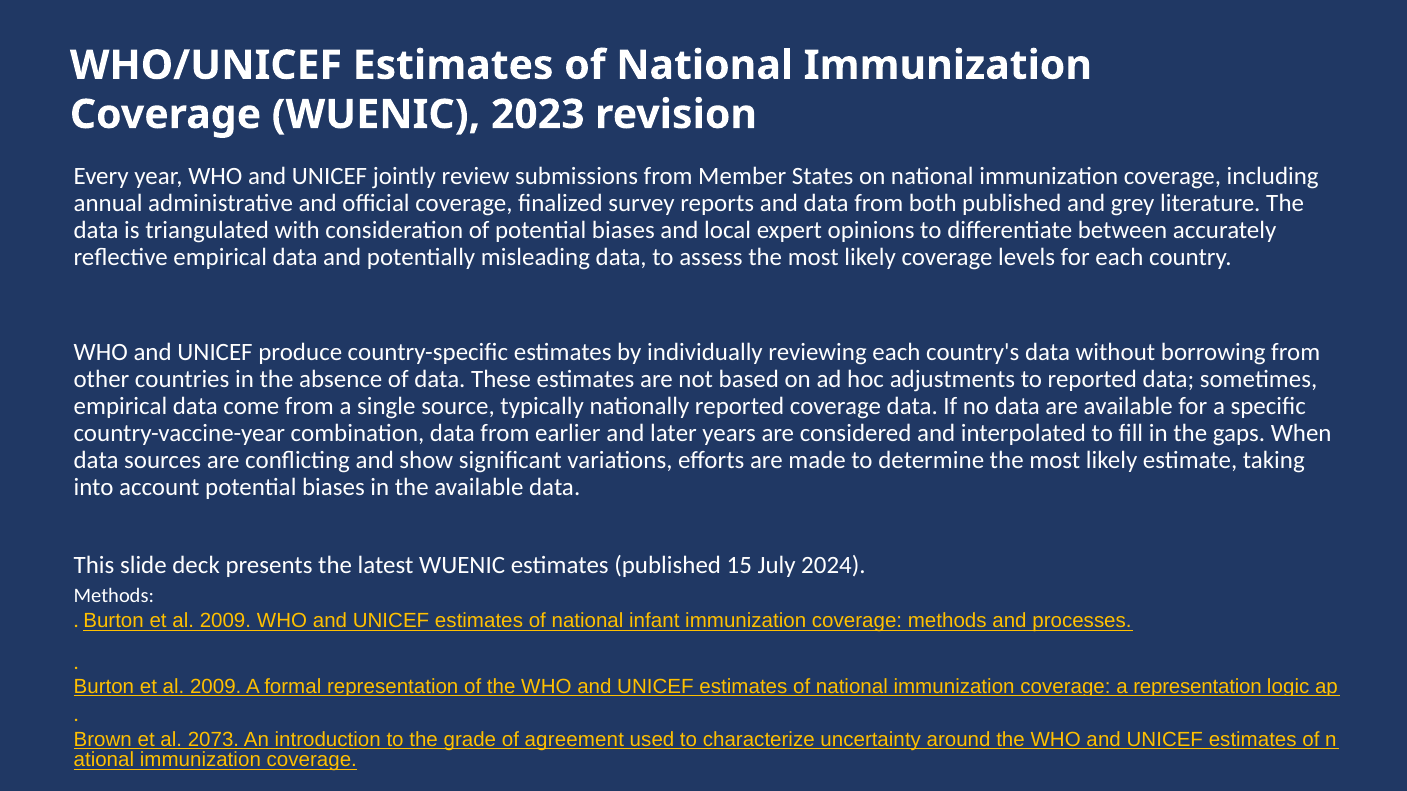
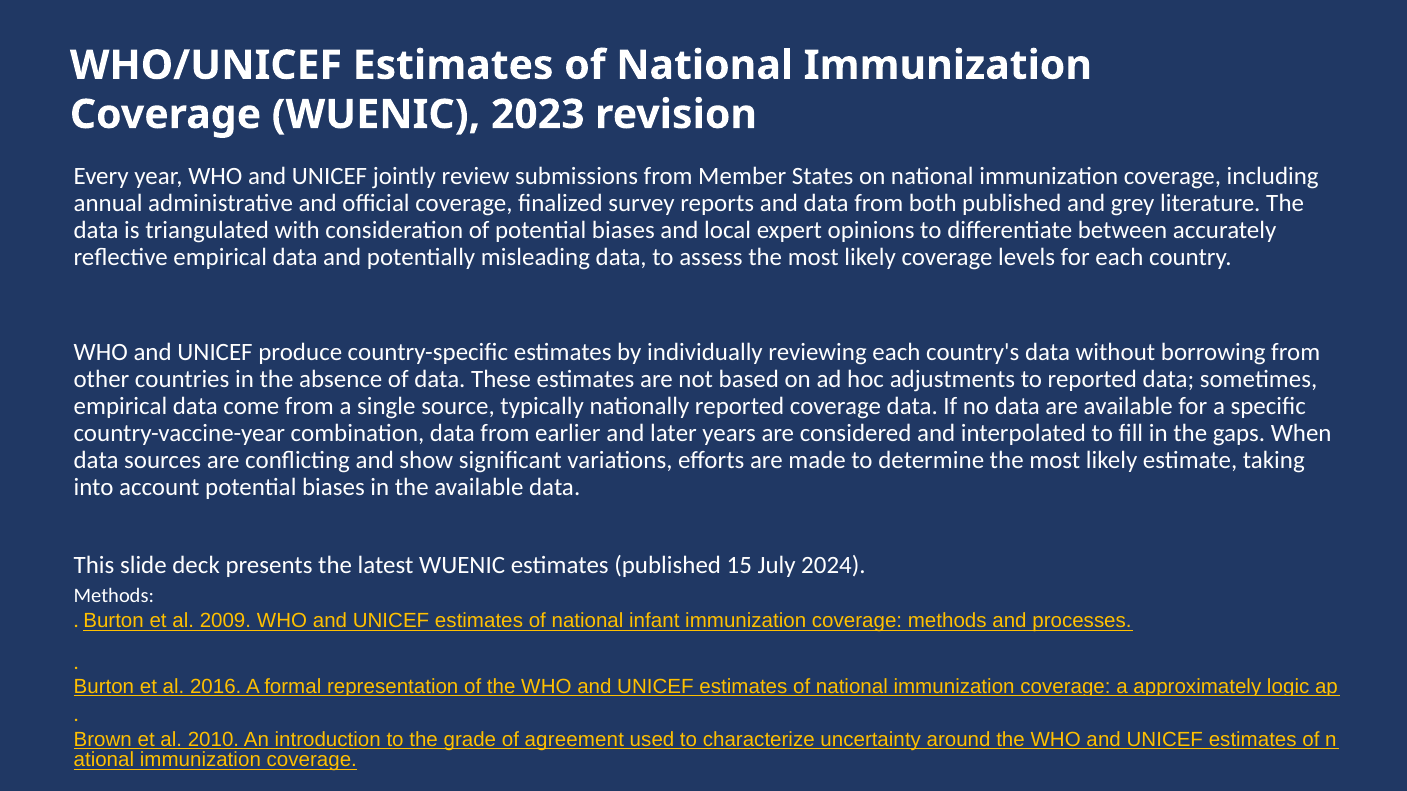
2009: 2009 -> 2016 (216, 687)
a representation: representation -> approximately (1197, 687)
2073: 2073 -> 2010 (213, 740)
